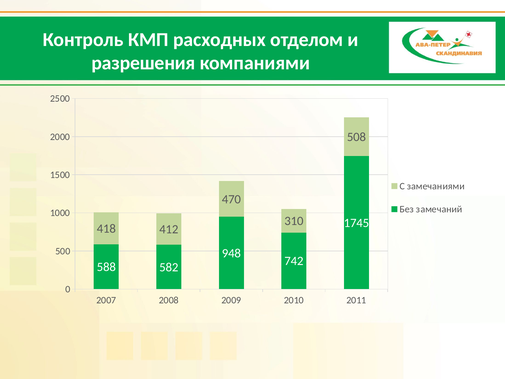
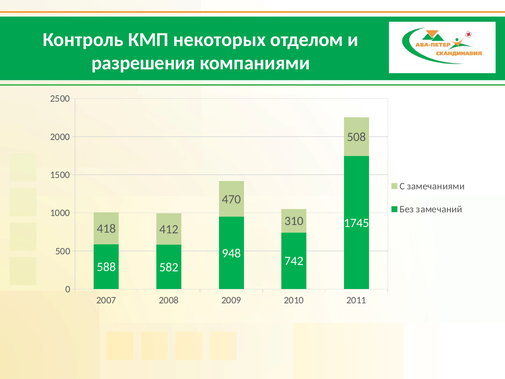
расходных: расходных -> некоторых (219, 40)
